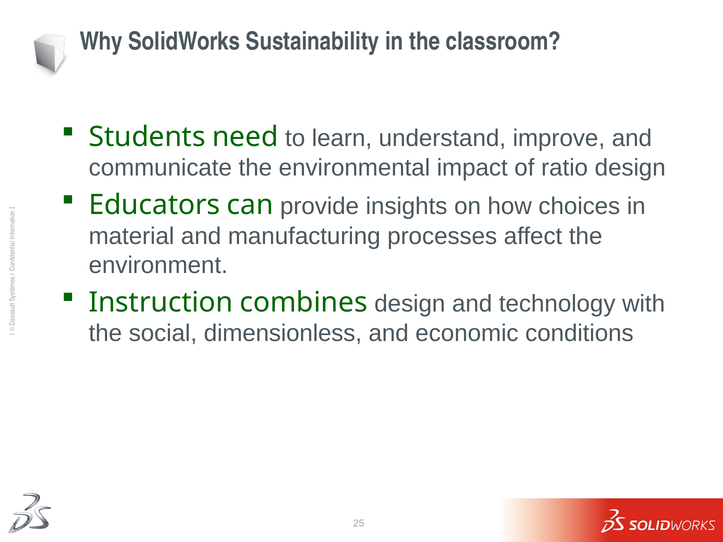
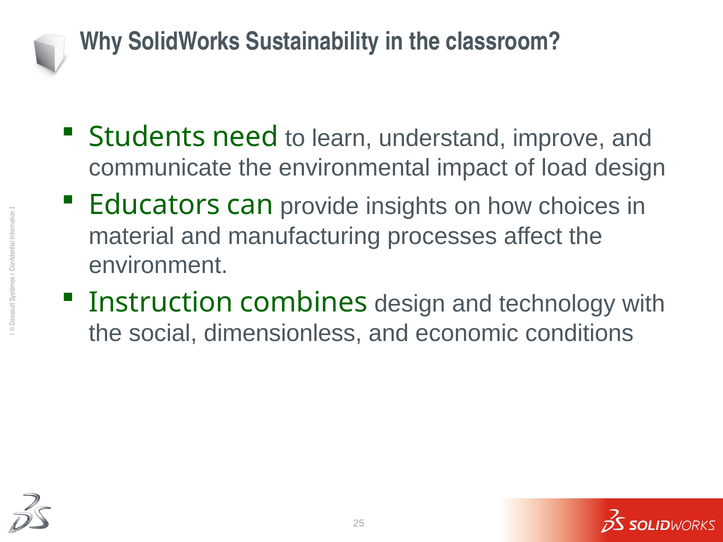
ratio: ratio -> load (564, 168)
